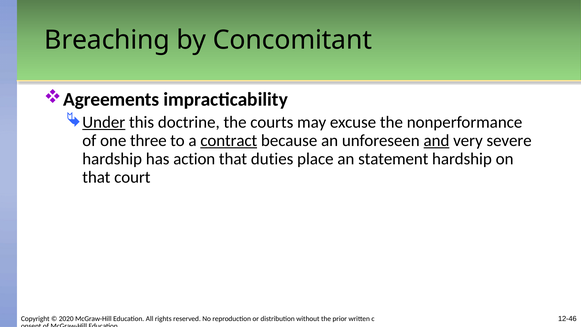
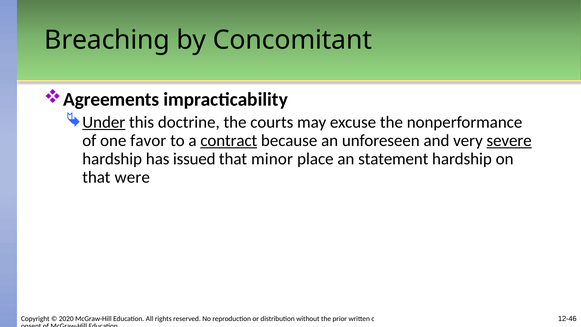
three: three -> favor (148, 140)
and underline: present -> none (436, 140)
severe underline: none -> present (509, 140)
action: action -> issued (194, 159)
duties: duties -> minor (272, 159)
court: court -> were (132, 177)
